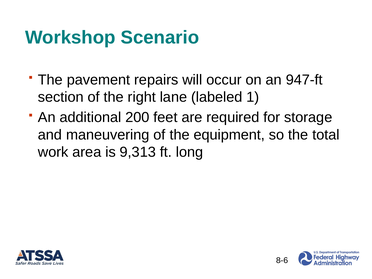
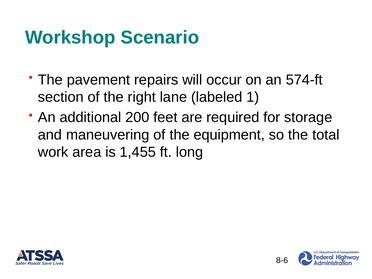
947-ft: 947-ft -> 574-ft (304, 80)
9,313: 9,313 -> 1,455 (138, 152)
